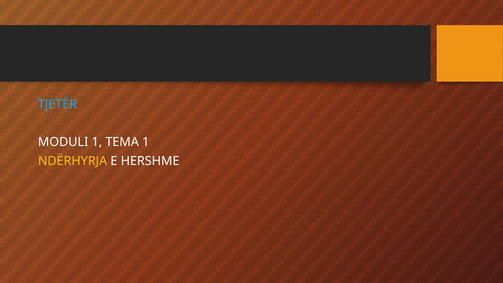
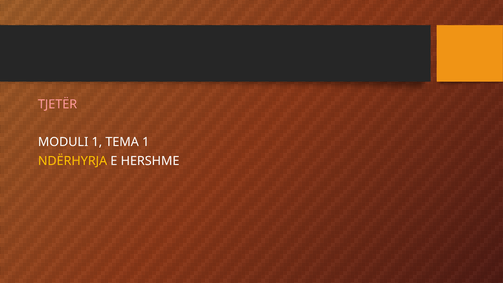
TJETËR colour: light blue -> pink (58, 104)
